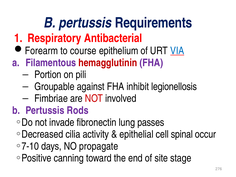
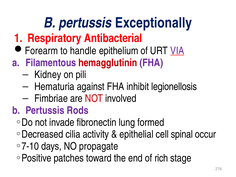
Requirements: Requirements -> Exceptionally (154, 23)
course: course -> handle (83, 51)
VIA colour: blue -> purple (177, 51)
Portion: Portion -> Kidney (48, 75)
Groupable: Groupable -> Hematuria (54, 87)
passes: passes -> formed (151, 122)
canning: canning -> patches (69, 158)
site: site -> rich (161, 158)
